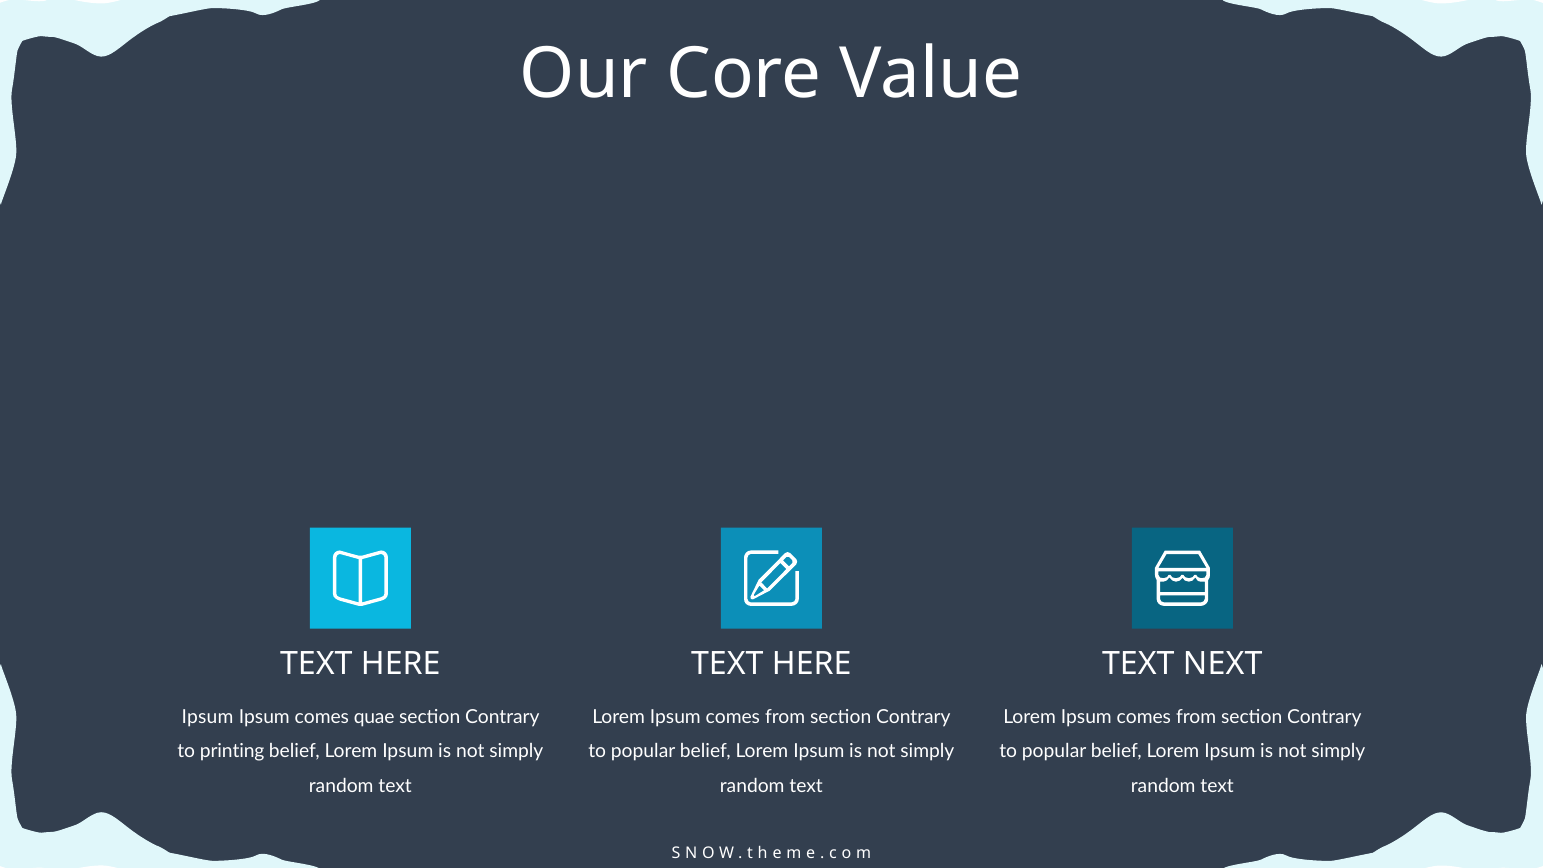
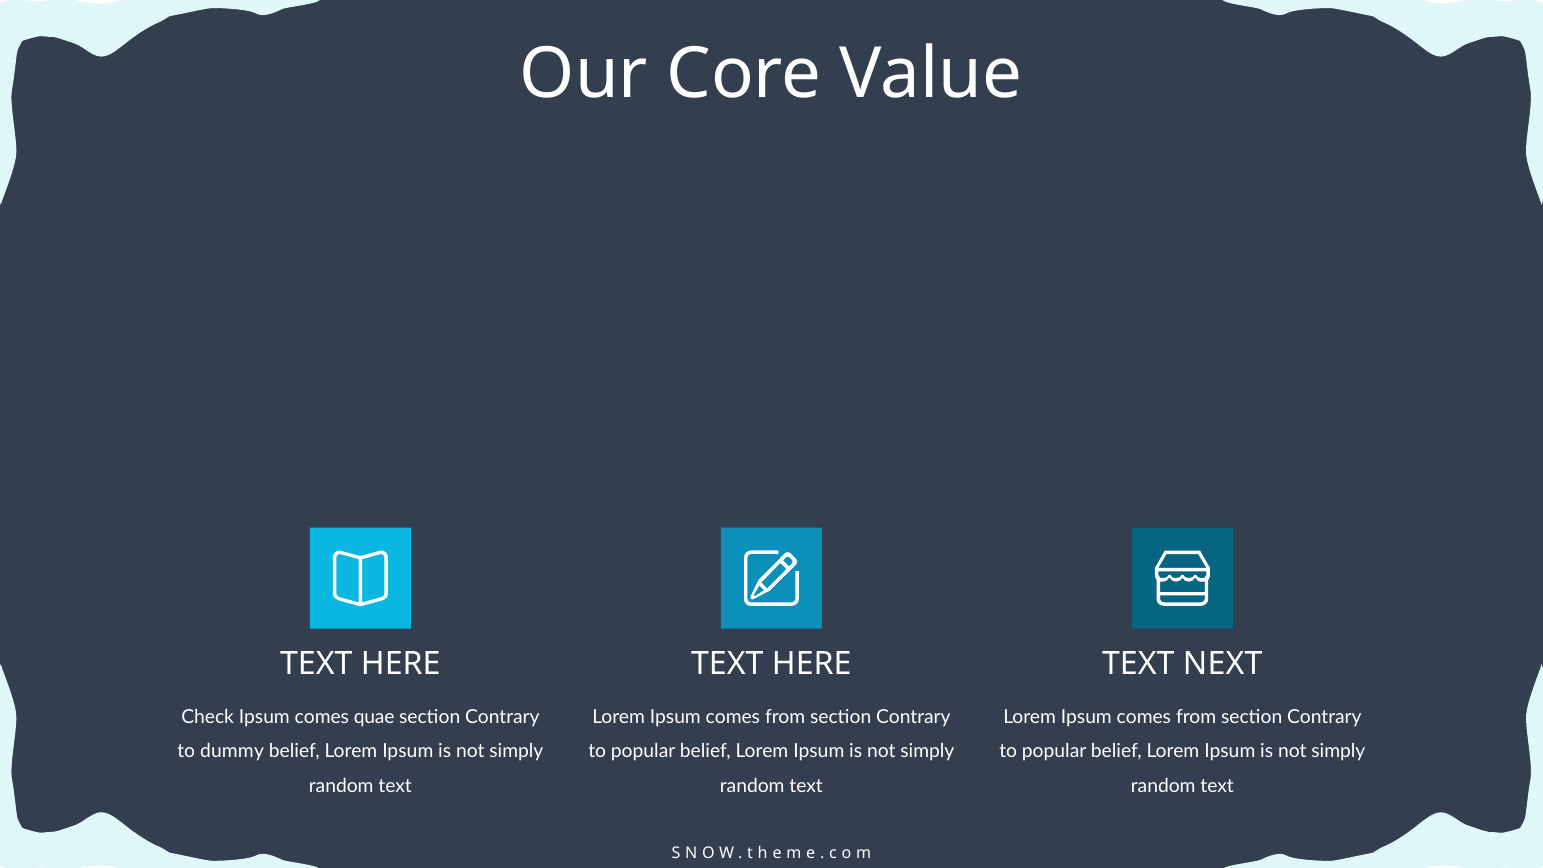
Ipsum: Ipsum -> Check (208, 717)
printing: printing -> dummy (232, 752)
